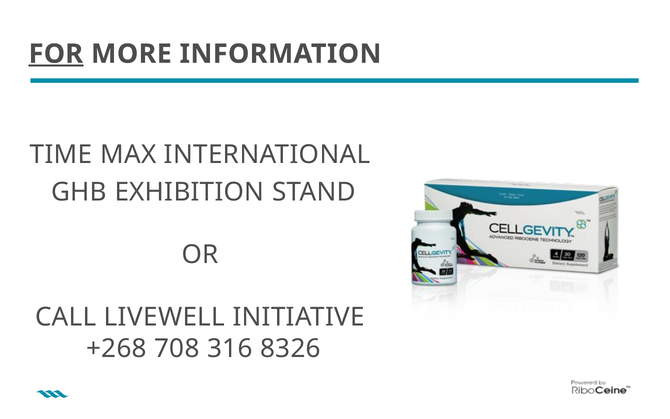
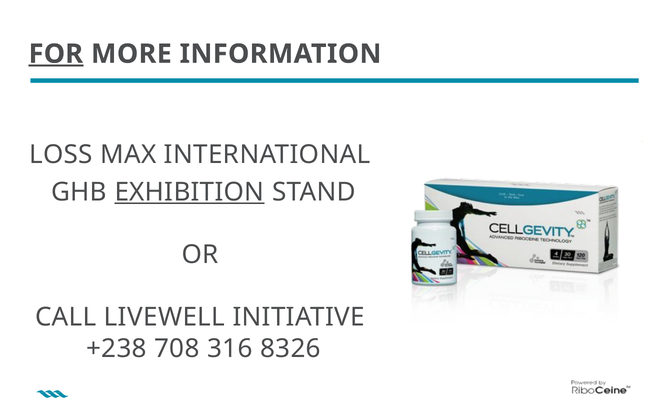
TIME: TIME -> LOSS (61, 154)
EXHIBITION underline: none -> present (189, 192)
+268: +268 -> +238 (116, 348)
